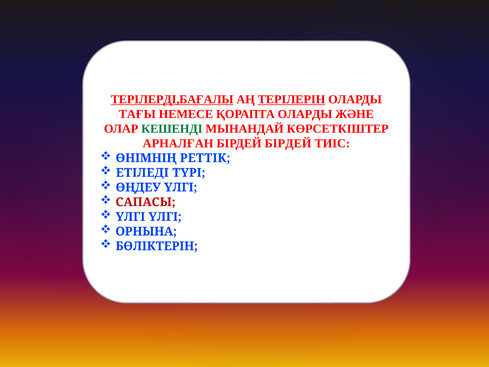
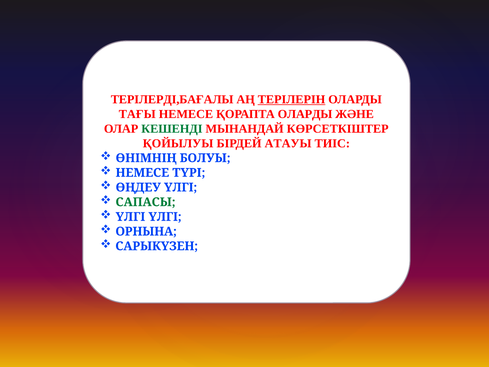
ТЕРІЛЕРДІ,БАҒАЛЫ underline: present -> none (172, 99)
АРНАЛҒАН: АРНАЛҒАН -> ҚОЙЫЛУЫ (178, 143)
БІРДЕЙ БІРДЕЙ: БІРДЕЙ -> АТАУЫ (288, 143)
РЕТТІК: РЕТТІК -> БОЛУЫ (205, 158)
ЕТІЛЕДІ: ЕТІЛЕДІ -> НЕМЕСЕ (142, 173)
САПАСЫ colour: red -> green (146, 202)
БӨЛІКТЕРІН: БӨЛІКТЕРІН -> САРЫКҮЗЕН (157, 246)
